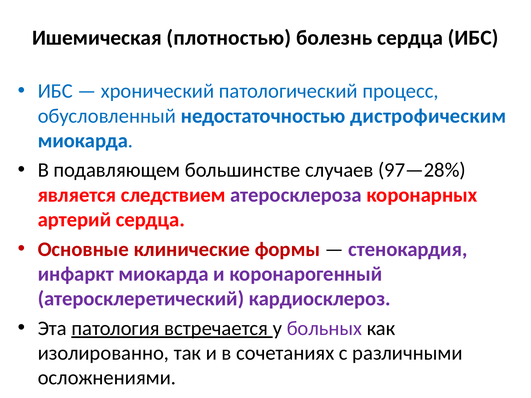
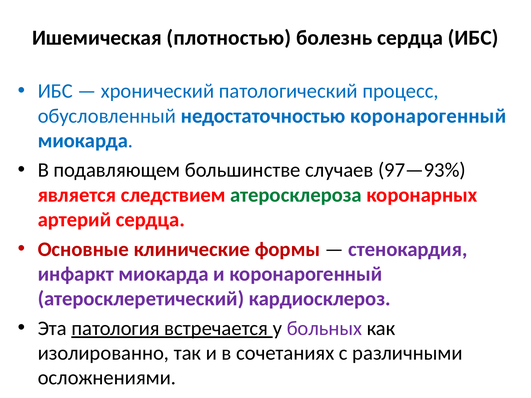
недостаточностью дистрофическим: дистрофическим -> коронарогенный (428, 116)
97—28%: 97—28% -> 97—93% (422, 170)
атеросклероза colour: purple -> green (296, 195)
